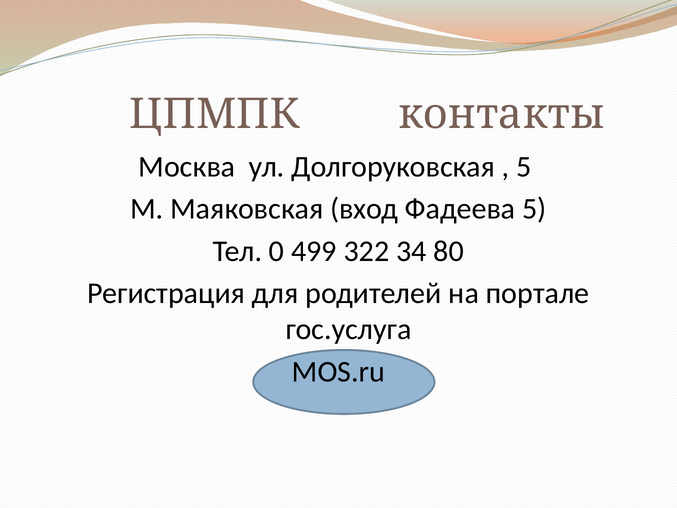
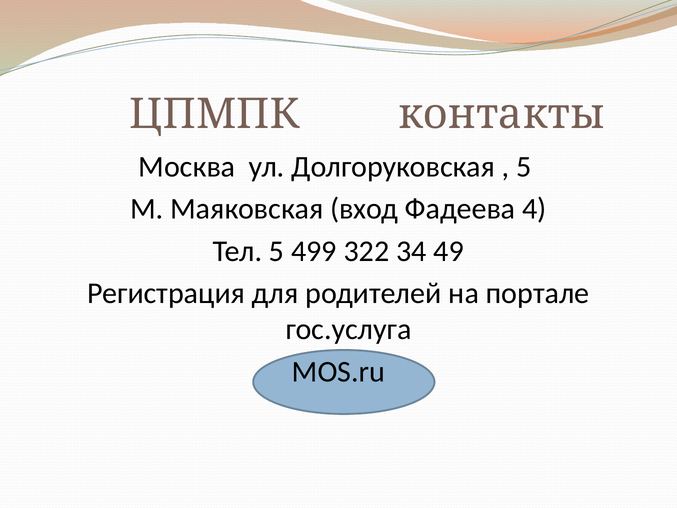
Фадеева 5: 5 -> 4 (534, 209)
Тел 0: 0 -> 5 (277, 251)
80: 80 -> 49 (449, 251)
